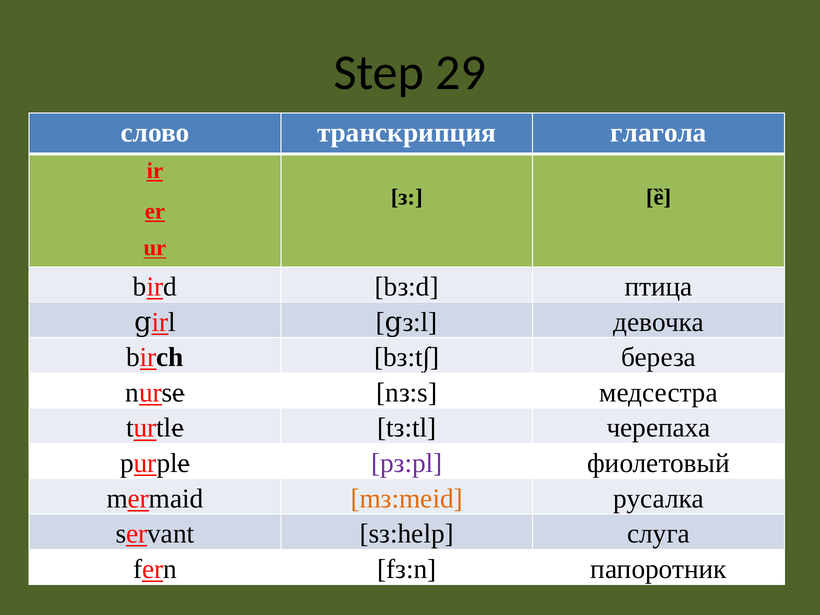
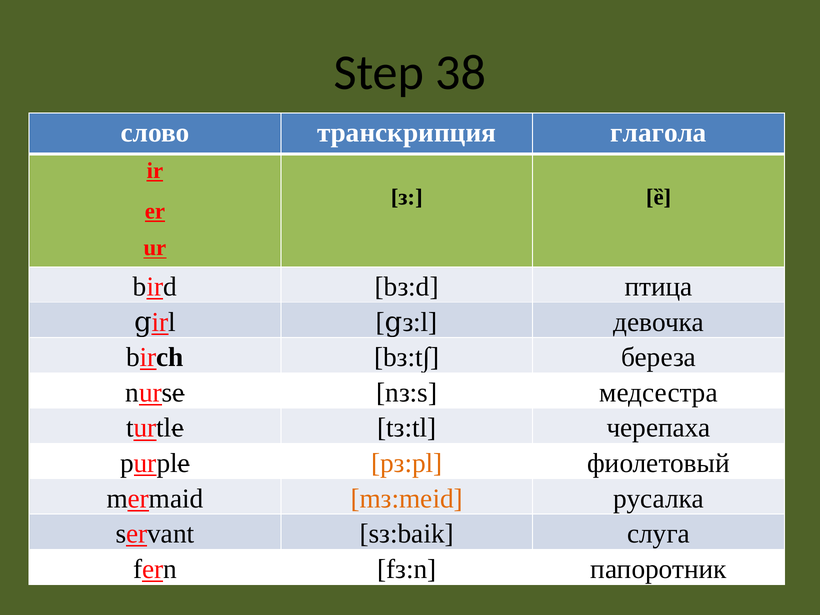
29: 29 -> 38 (461, 73)
pз:pl colour: purple -> orange (407, 463)
sз:help: sз:help -> sз:baik (407, 534)
